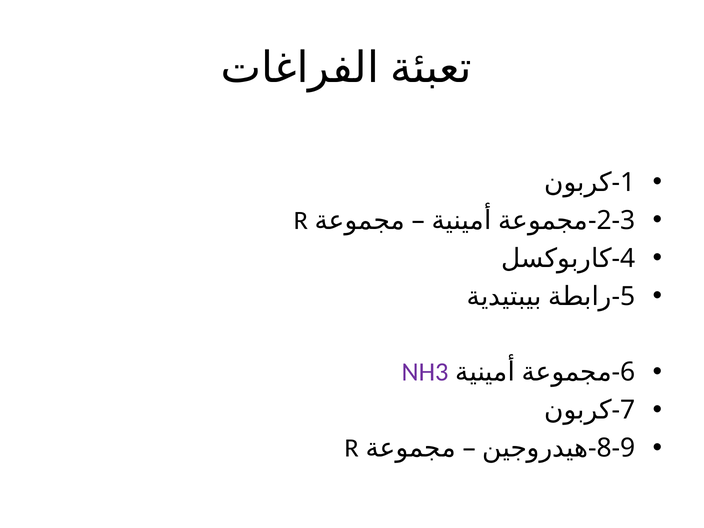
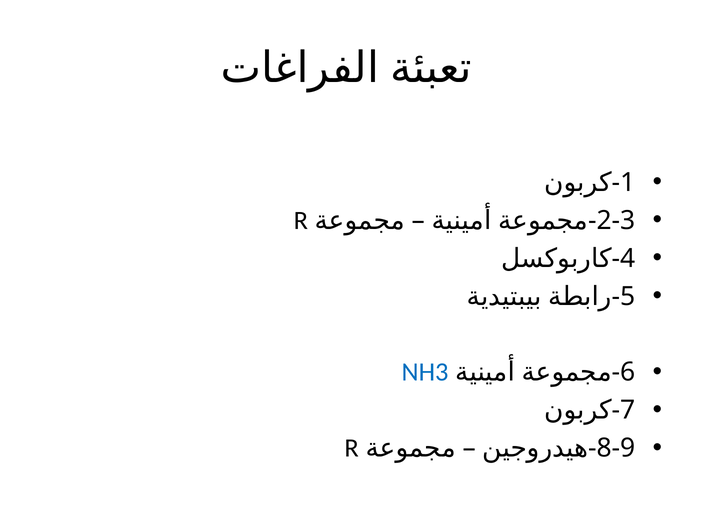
NH3 colour: purple -> blue (425, 372)
